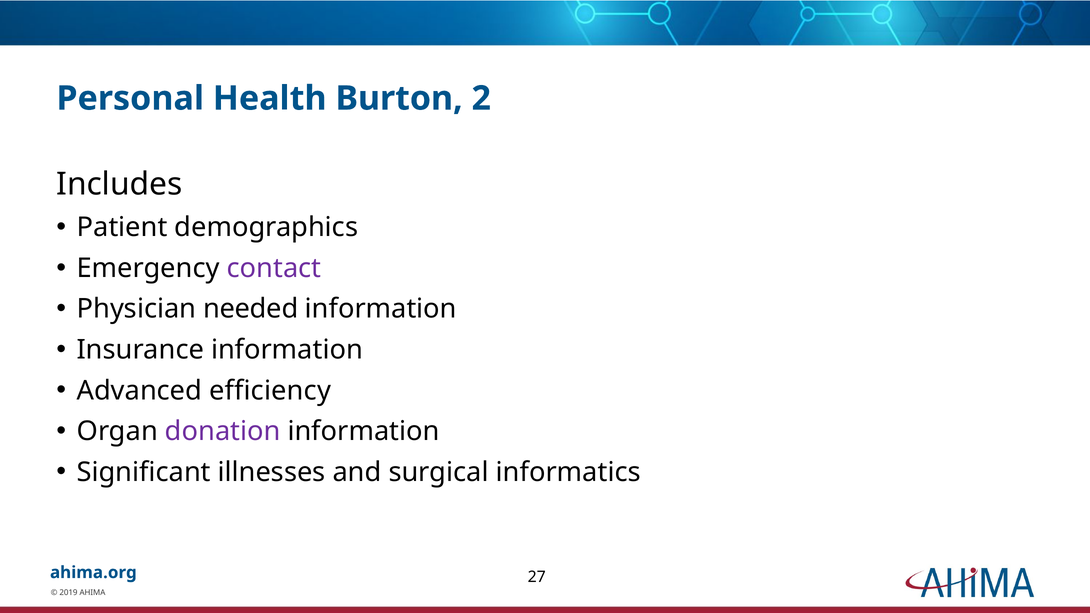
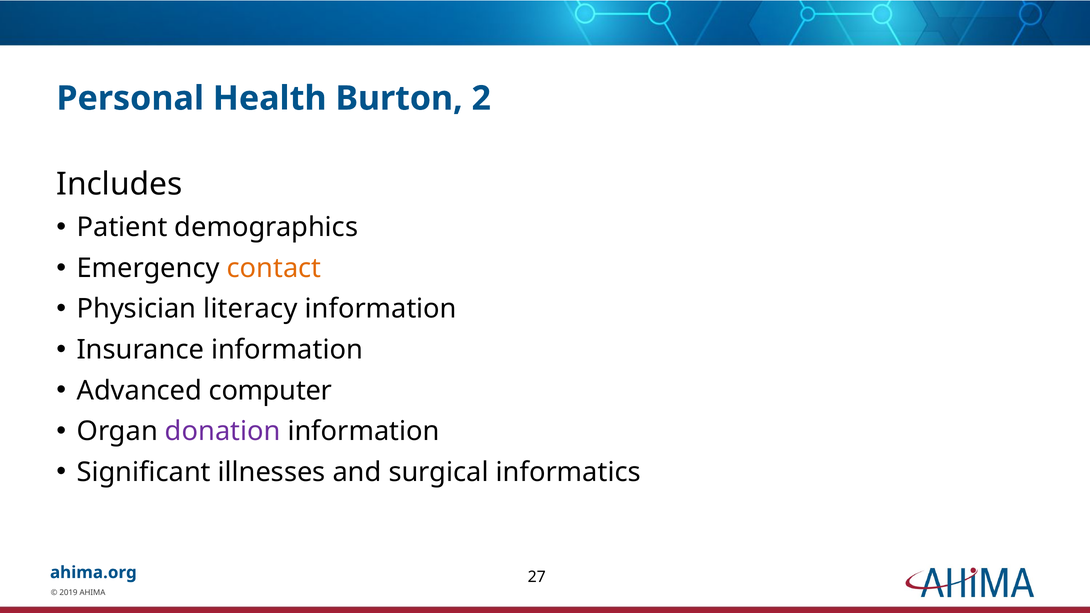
contact colour: purple -> orange (274, 268)
needed: needed -> literacy (250, 309)
efficiency: efficiency -> computer (270, 391)
